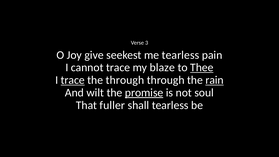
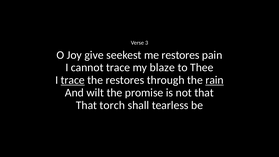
me tearless: tearless -> restores (181, 55)
Thee underline: present -> none (202, 68)
the through: through -> restores (125, 80)
promise underline: present -> none (144, 93)
not soul: soul -> that (204, 93)
fuller: fuller -> torch (112, 105)
